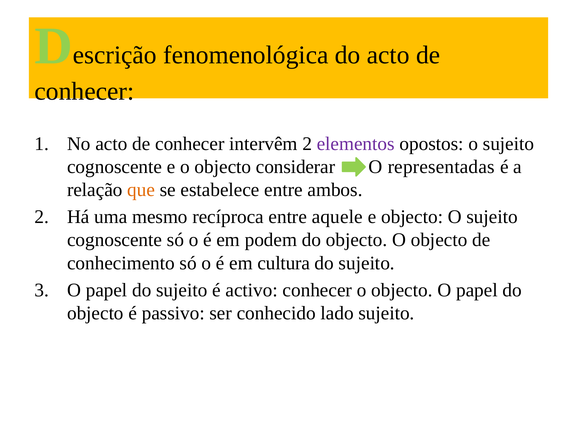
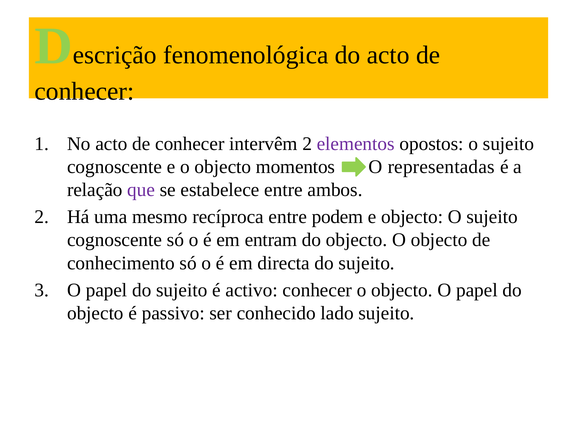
considerar: considerar -> momentos (296, 167)
que colour: orange -> purple (141, 190)
aquele: aquele -> podem (337, 217)
podem: podem -> entram (271, 240)
cultura: cultura -> directa (284, 263)
